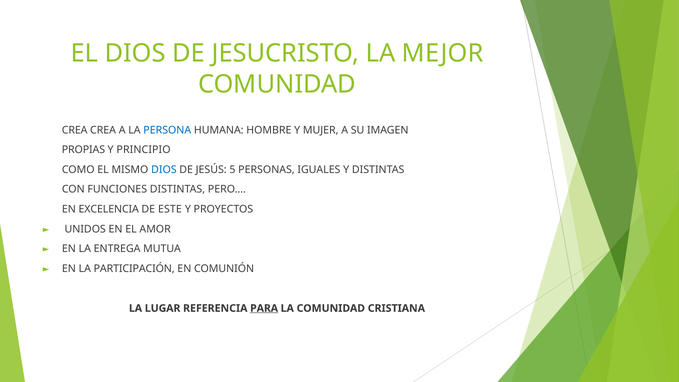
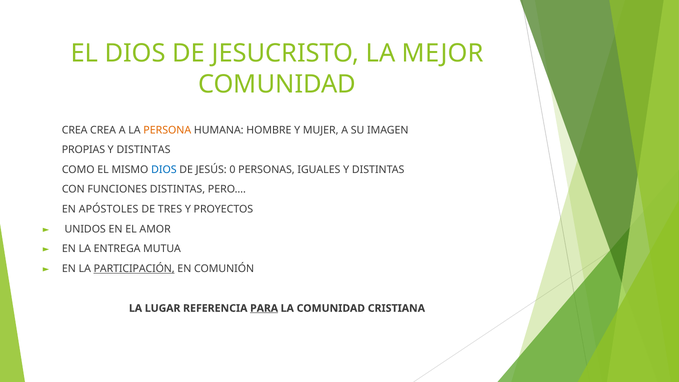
PERSONA colour: blue -> orange (167, 130)
PRINCIPIO: PRINCIPIO -> DISTINTAS (144, 150)
5: 5 -> 0 (232, 170)
EXCELENCIA: EXCELENCIA -> APÓSTOLES (109, 209)
ESTE: ESTE -> TRES (170, 209)
PARTICIPACIÓN underline: none -> present (134, 269)
